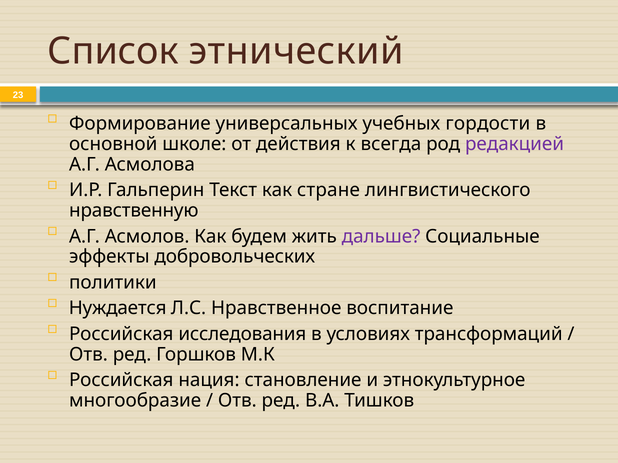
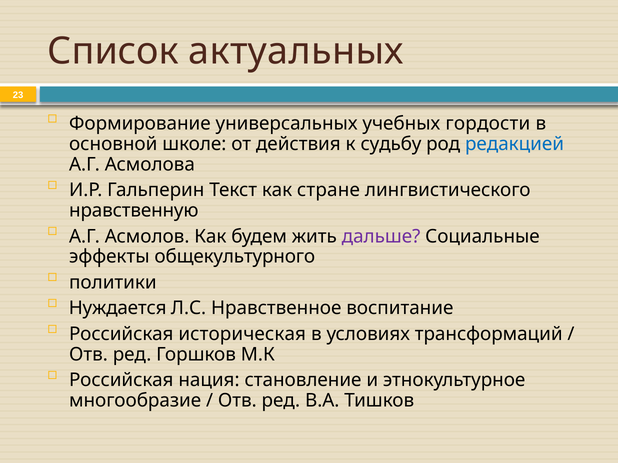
этнический: этнический -> актуальных (296, 52)
всегда: всегда -> судьбу (391, 144)
редакцией colour: purple -> blue (515, 144)
добровольческих: добровольческих -> общекультурного (235, 257)
исследования: исследования -> историческая (242, 334)
